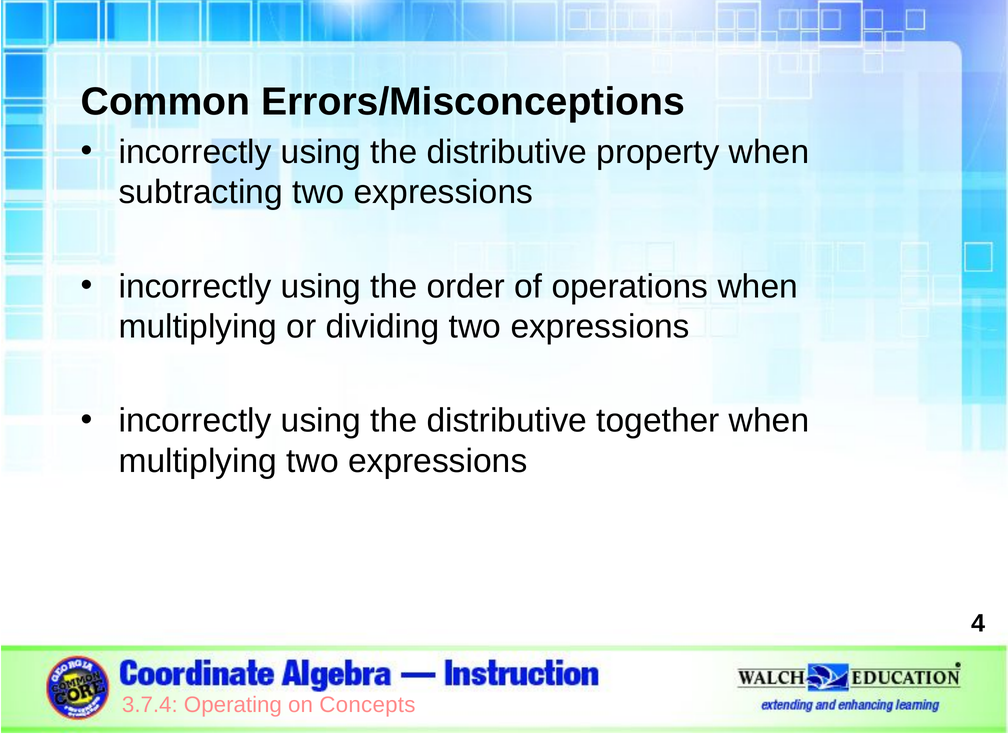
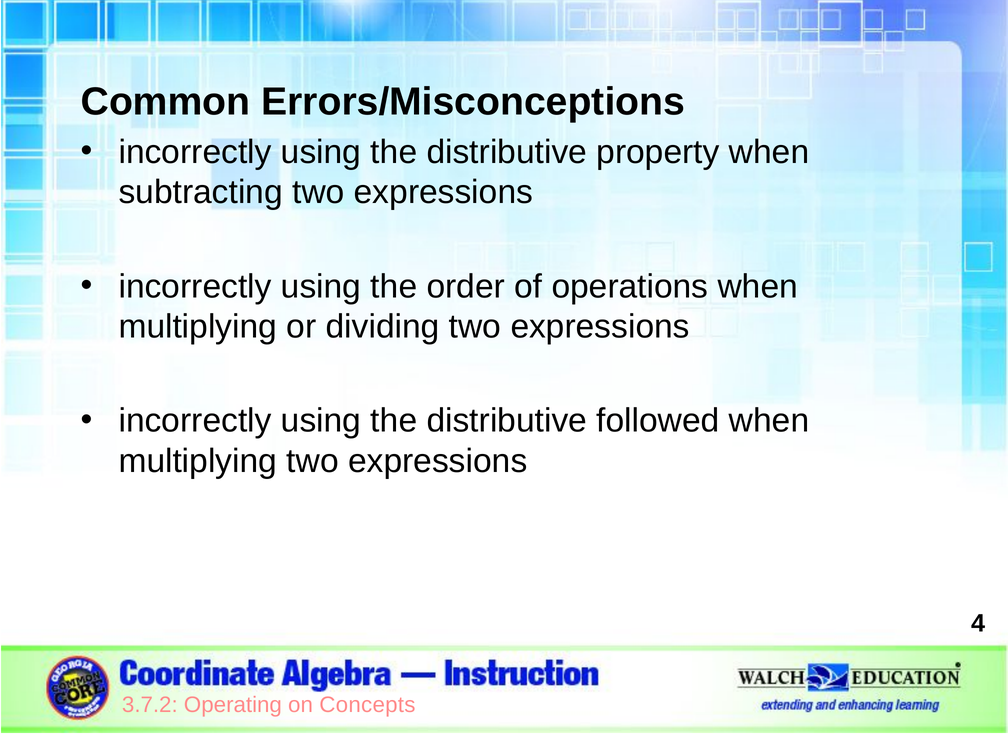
together: together -> followed (658, 421)
3.7.4: 3.7.4 -> 3.7.2 (150, 705)
